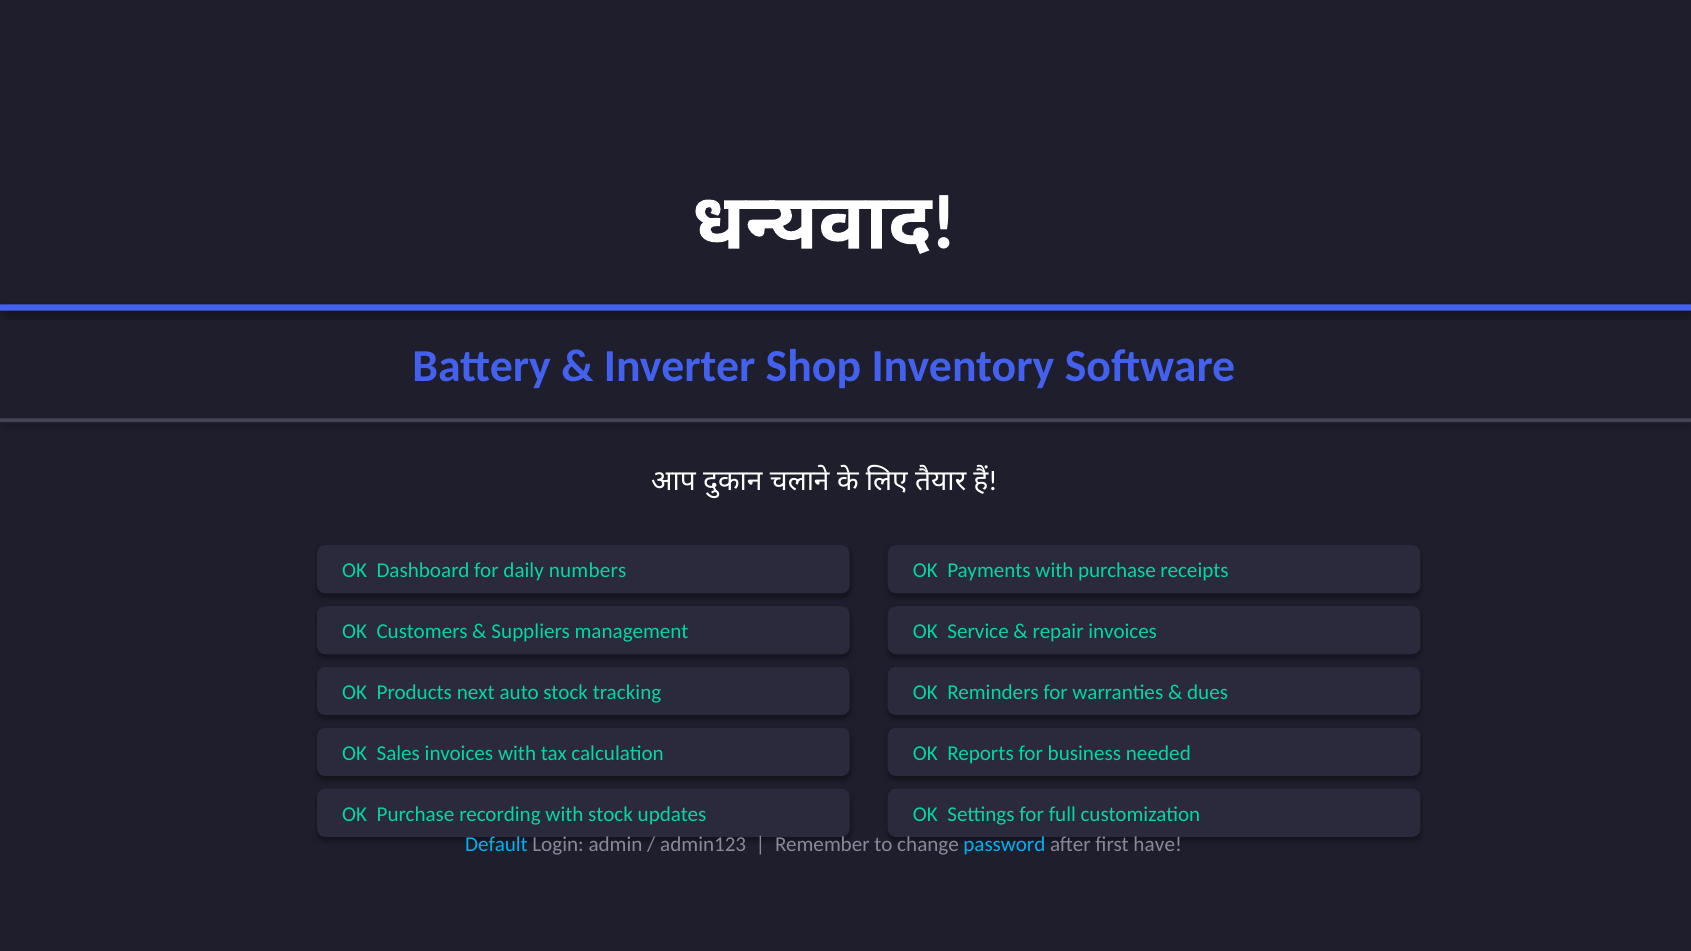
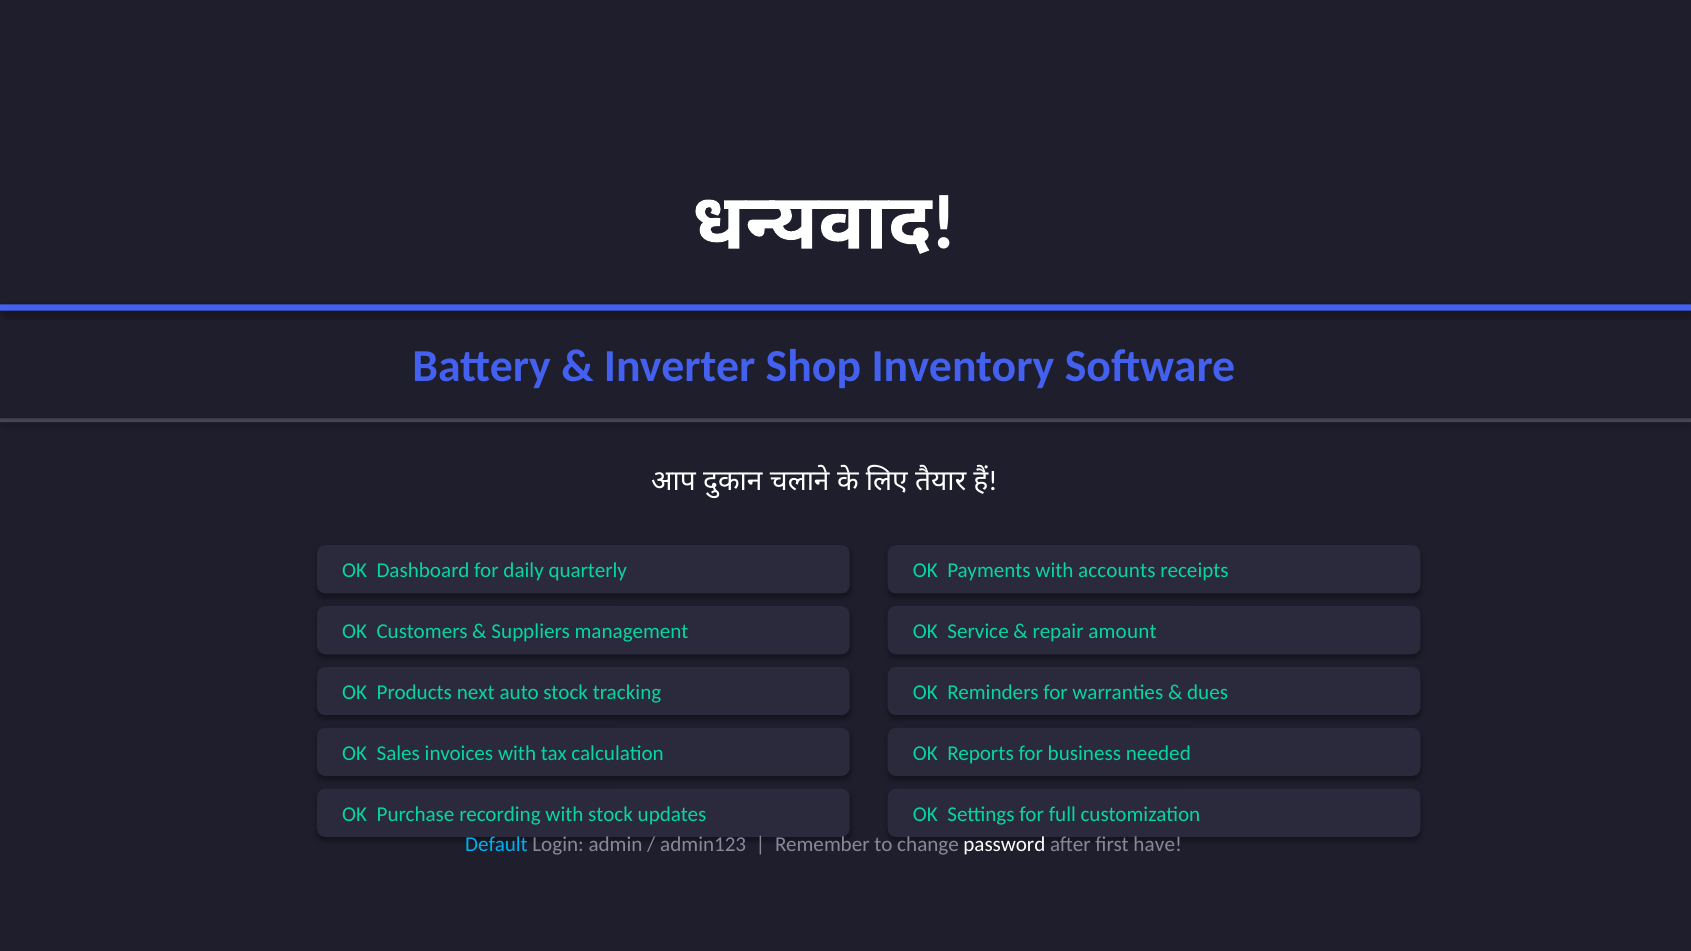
numbers: numbers -> quarterly (588, 571)
with purchase: purchase -> accounts (1117, 571)
repair invoices: invoices -> amount (1123, 632)
password colour: light blue -> white (1004, 845)
